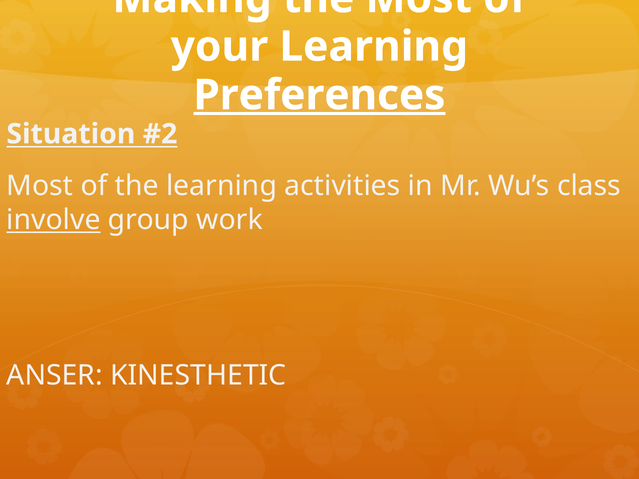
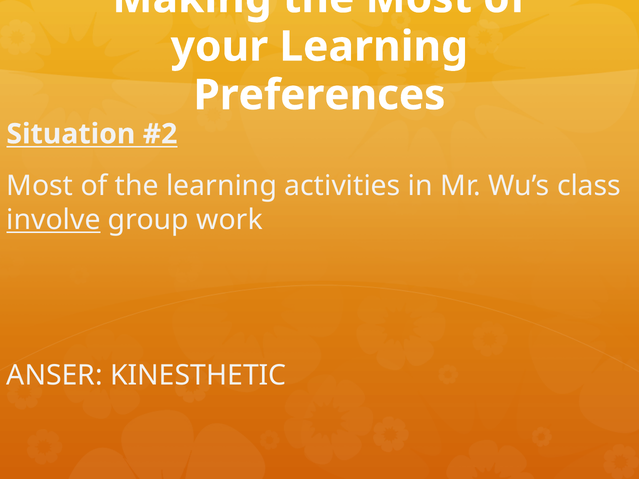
Preferences underline: present -> none (319, 95)
